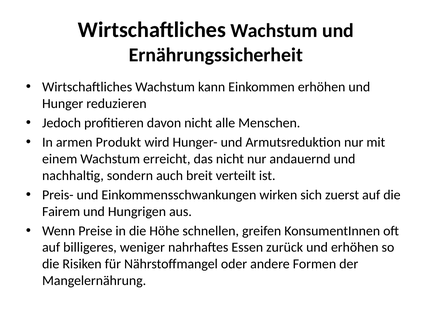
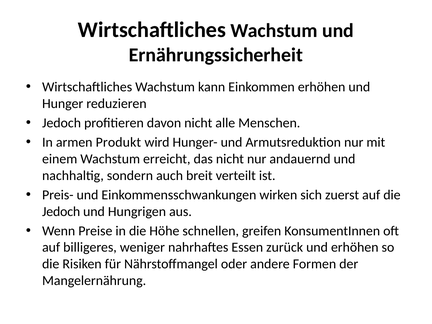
Fairem: Fairem -> Jedoch (61, 211)
